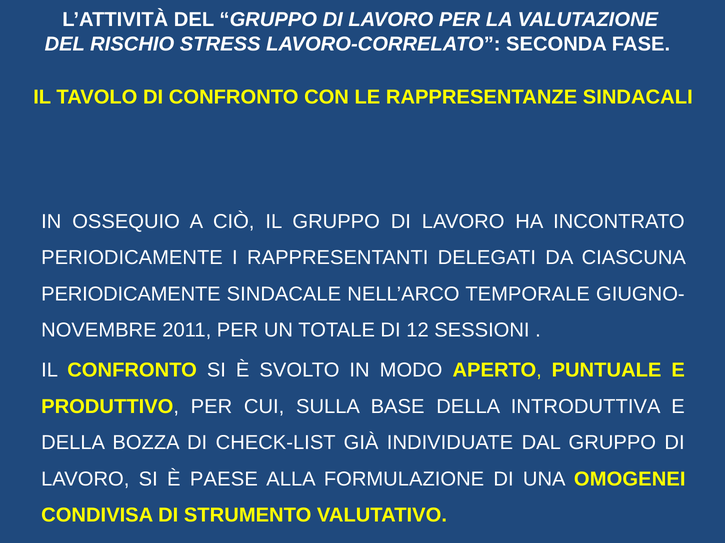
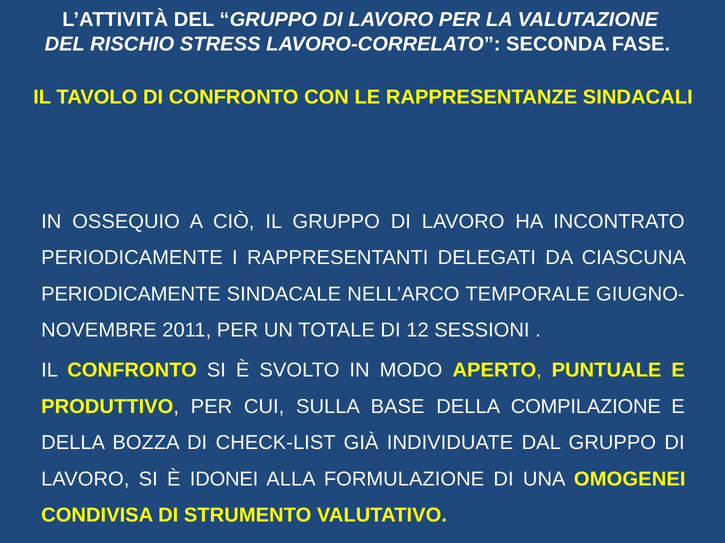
INTRODUTTIVA: INTRODUTTIVA -> COMPILAZIONE (586, 407)
PAESE: PAESE -> IDONEI (224, 480)
